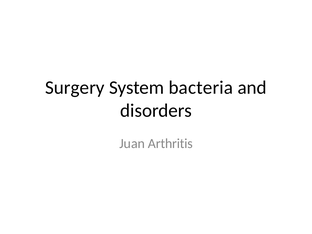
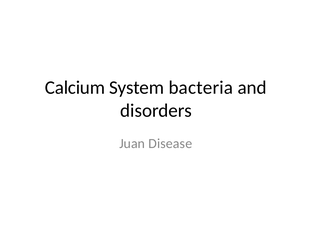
Surgery: Surgery -> Calcium (75, 88)
Arthritis: Arthritis -> Disease (170, 143)
